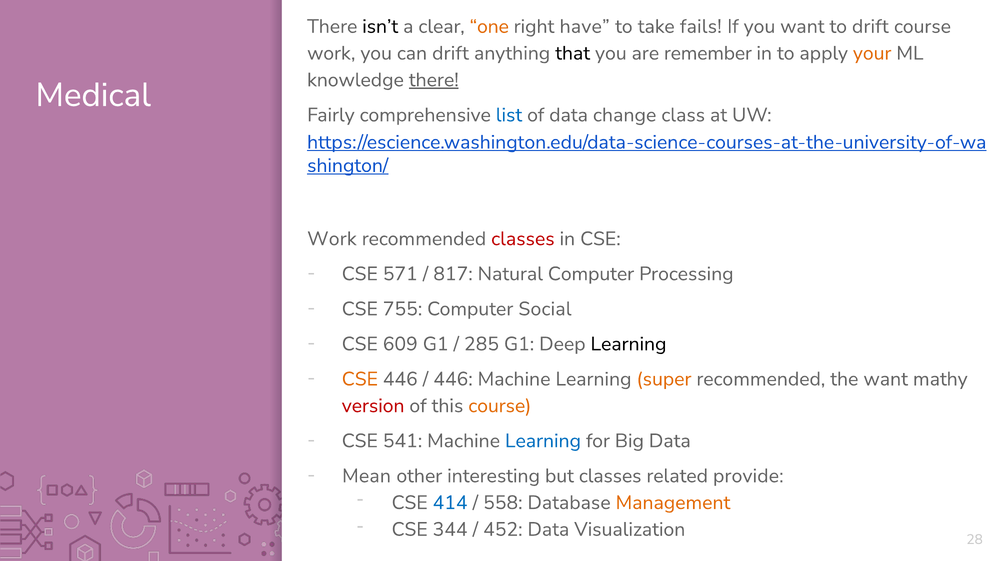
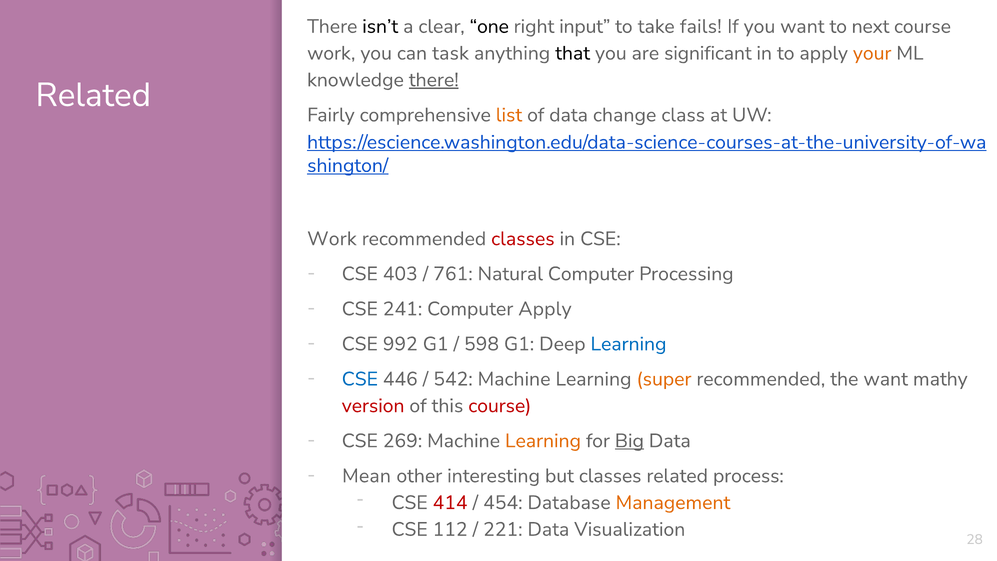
one colour: orange -> black (489, 26)
have: have -> input (585, 26)
to drift: drift -> next (871, 26)
can drift: drift -> task (450, 53)
remember: remember -> significant (708, 53)
Medical: Medical -> Related (93, 95)
list colour: blue -> orange (509, 115)
571: 571 -> 403 (400, 274)
817: 817 -> 761 (453, 274)
755: 755 -> 241 (403, 309)
Computer Social: Social -> Apply (545, 309)
609: 609 -> 992 (400, 344)
285: 285 -> 598 (482, 344)
Learning colour: black -> blue (628, 344)
CSE colour: orange -> blue (360, 379)
446: 446 -> 542 (453, 379)
course colour: orange -> red (500, 406)
541: 541 -> 269 (403, 441)
Learning colour: blue -> orange (543, 441)
Big underline: none -> present (629, 441)
provide: provide -> process (748, 476)
414 colour: blue -> red (450, 502)
558: 558 -> 454 (503, 502)
344: 344 -> 112 (450, 529)
452: 452 -> 221 (503, 529)
